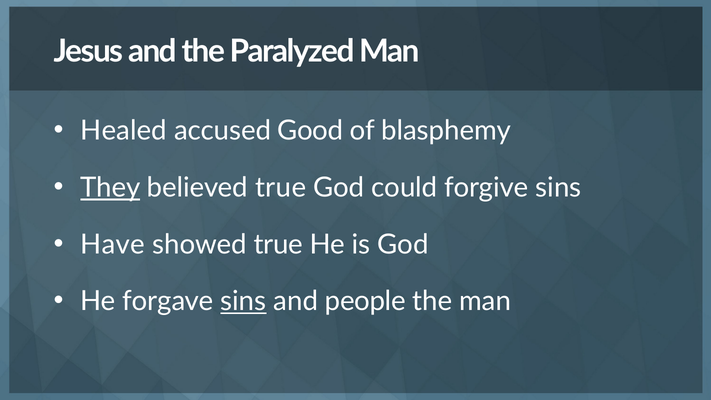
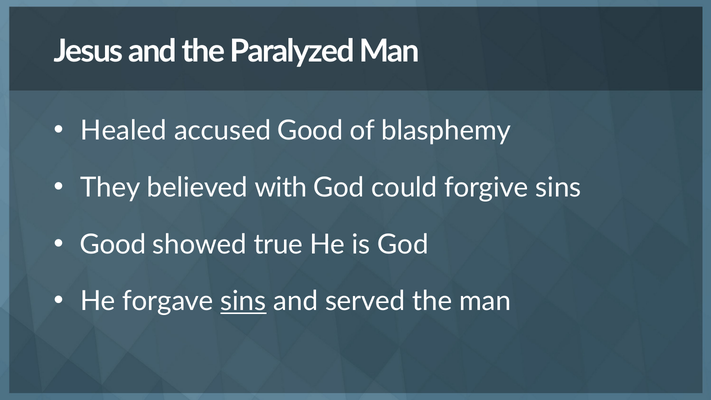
They underline: present -> none (110, 188)
believed true: true -> with (281, 188)
Have: Have -> Good (113, 244)
people: people -> served (365, 301)
